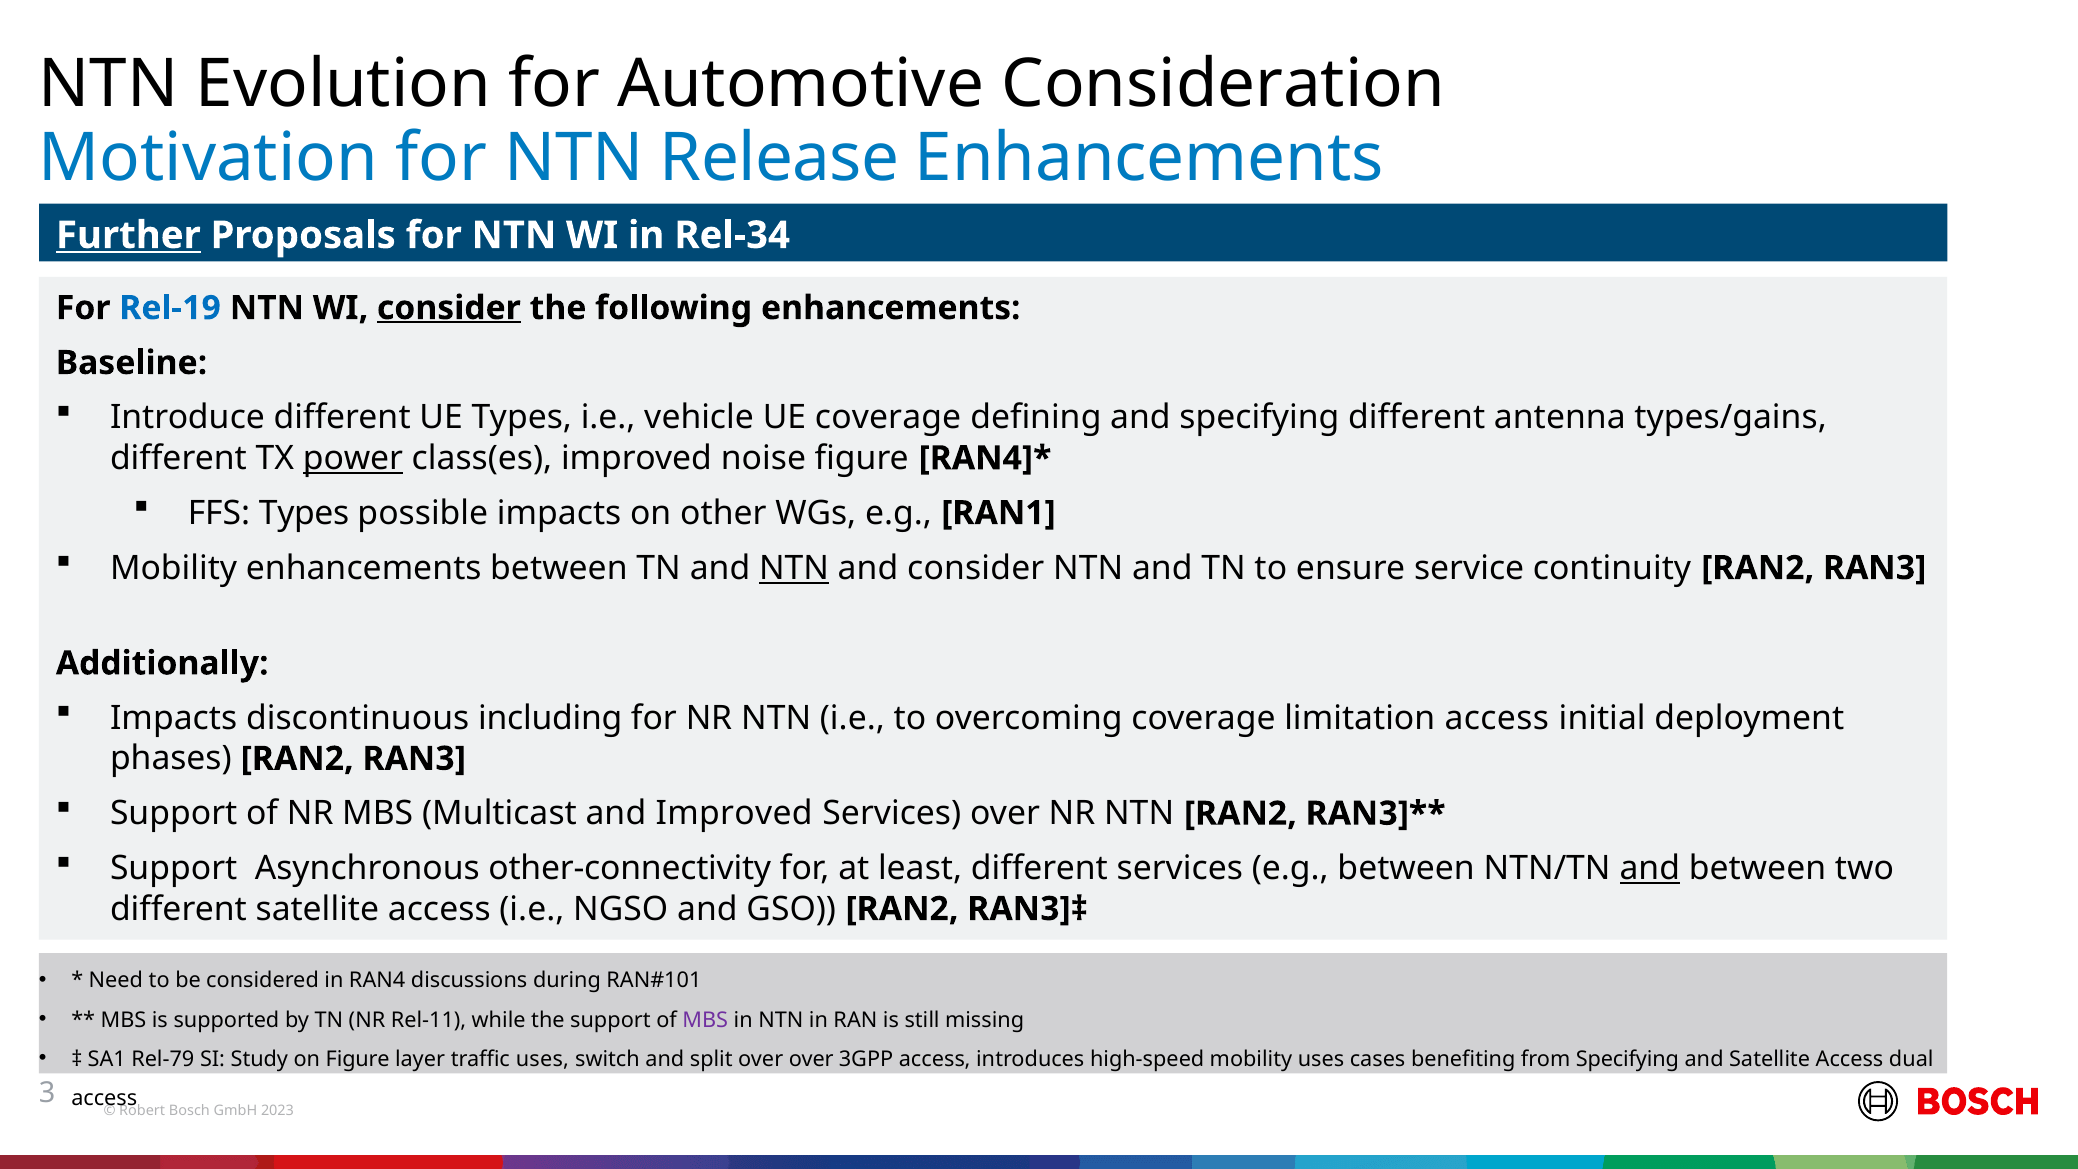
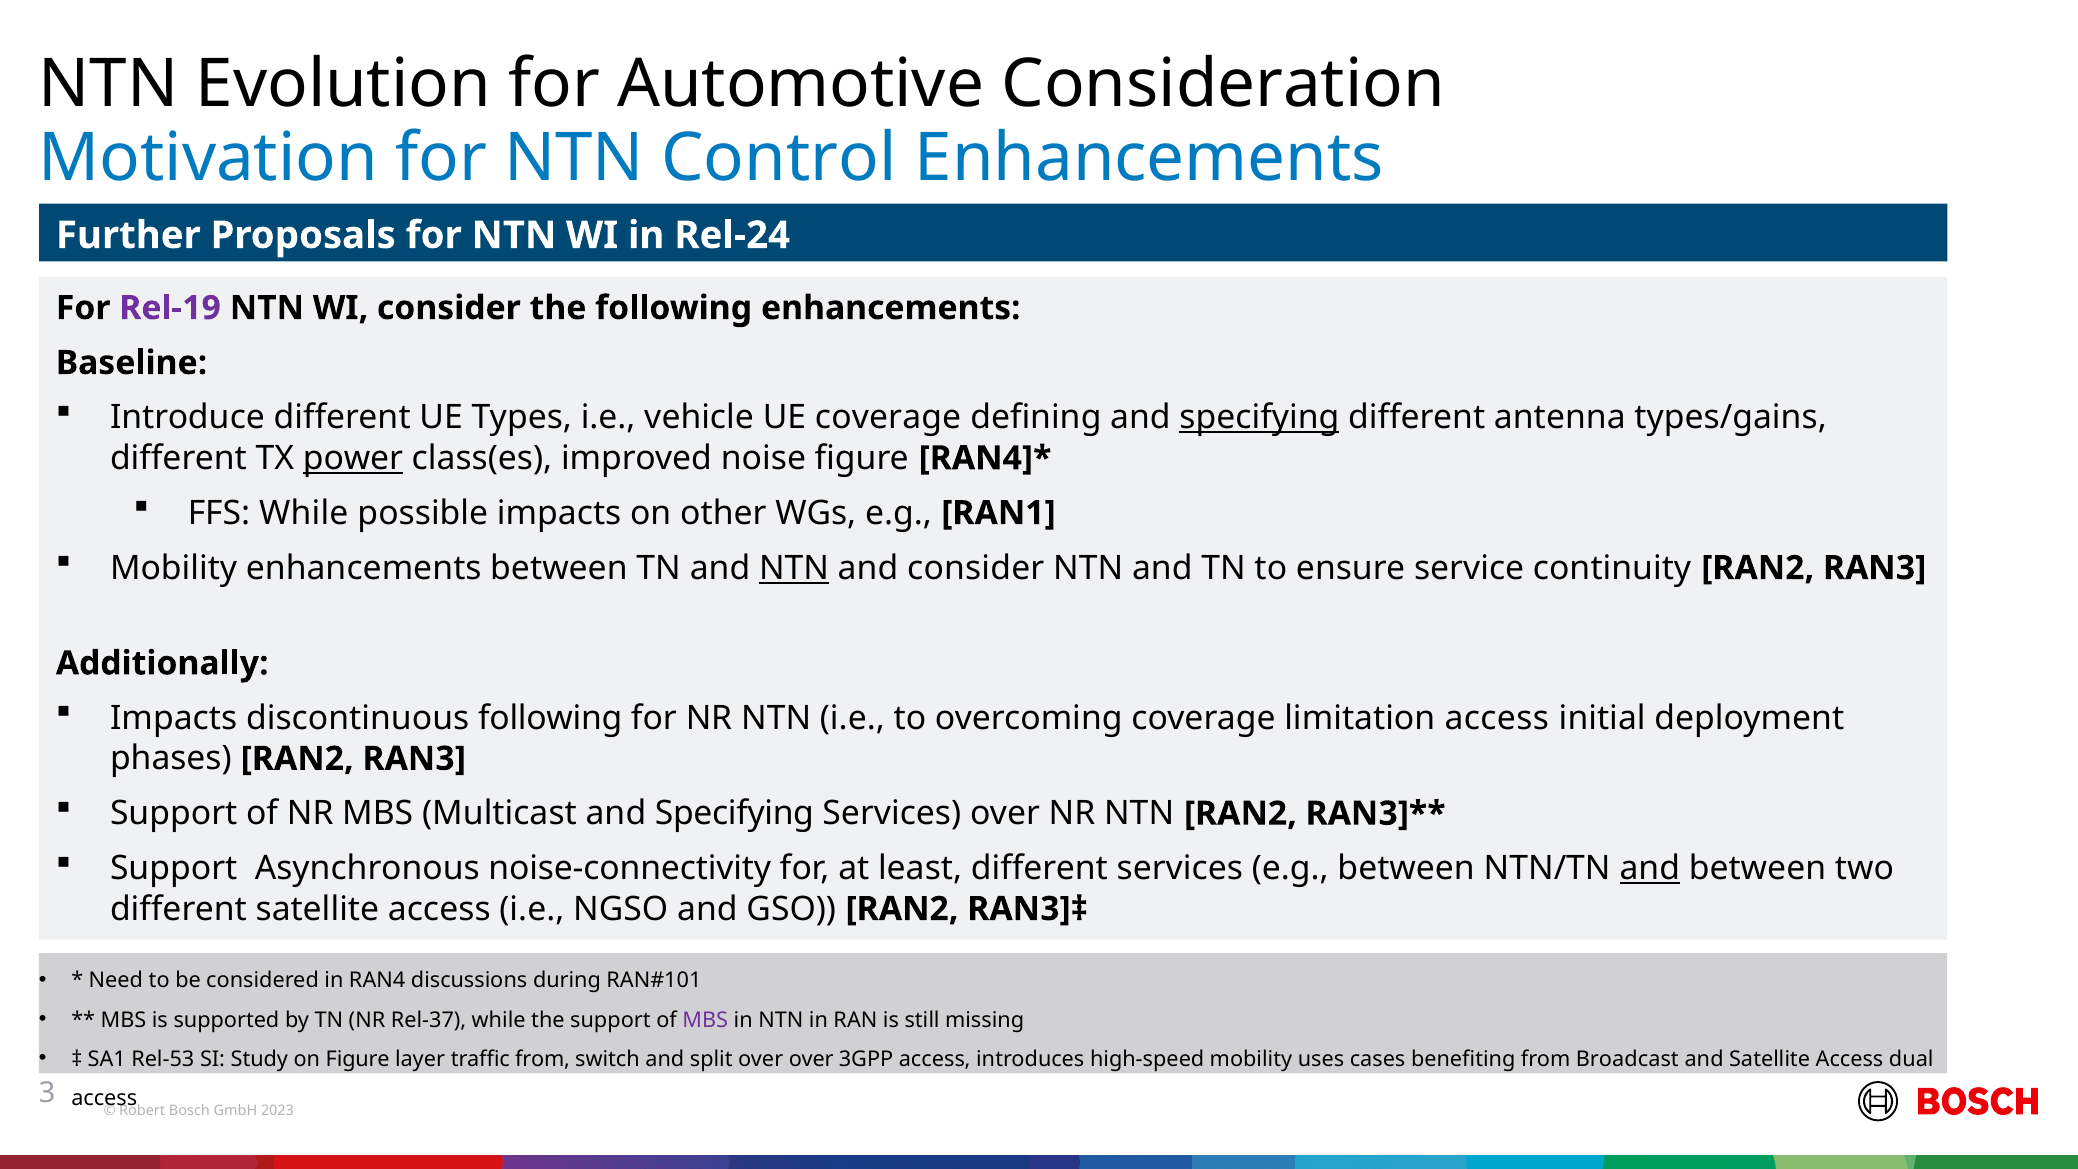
Release: Release -> Control (779, 158)
Further underline: present -> none (128, 235)
Rel-34: Rel-34 -> Rel-24 (732, 235)
Rel-19 colour: blue -> purple (170, 308)
consider underline: present -> none (449, 308)
specifying underline: none -> present (1259, 418)
FFS Types: Types -> While (304, 513)
discontinuous including: including -> following (550, 718)
Multicast and Improved: Improved -> Specifying (734, 814)
other-connectivity: other-connectivity -> noise-connectivity (630, 868)
Rel-11: Rel-11 -> Rel-37 (429, 1020)
Rel-79: Rel-79 -> Rel-53 (163, 1059)
traffic uses: uses -> from (543, 1059)
from Specifying: Specifying -> Broadcast (1627, 1059)
